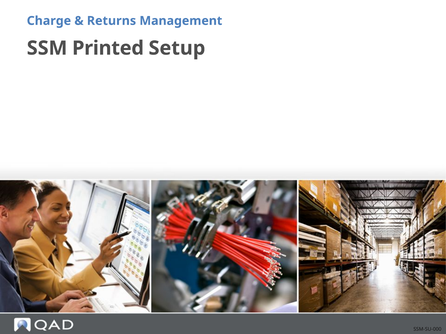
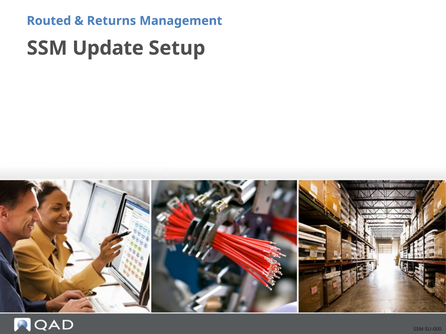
Charge: Charge -> Routed (49, 21)
Printed: Printed -> Update (108, 48)
